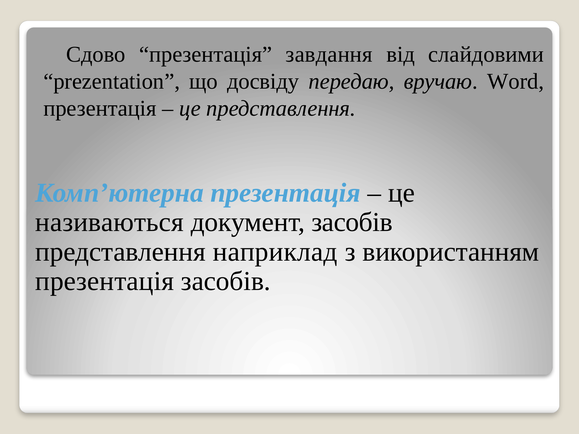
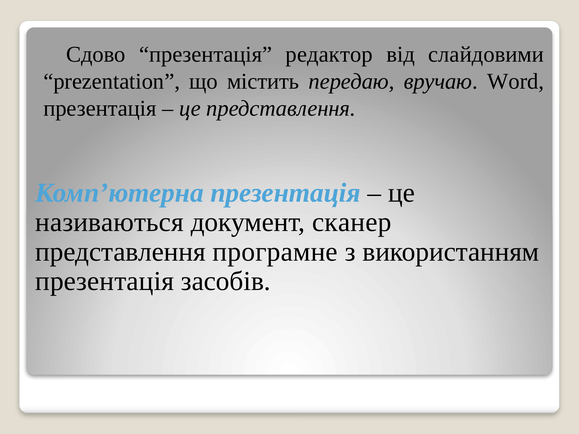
завдання: завдання -> редактор (329, 54)
досвіду: досвіду -> містить (263, 81)
документ засобів: засобів -> сканер (352, 222)
наприклад: наприклад -> програмне (275, 252)
